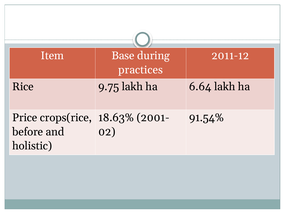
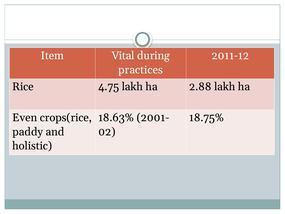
Base: Base -> Vital (123, 56)
9.75: 9.75 -> 4.75 (109, 87)
6.64: 6.64 -> 2.88 (200, 87)
Price: Price -> Even (25, 118)
91.54%: 91.54% -> 18.75% (207, 118)
before: before -> paddy (28, 132)
